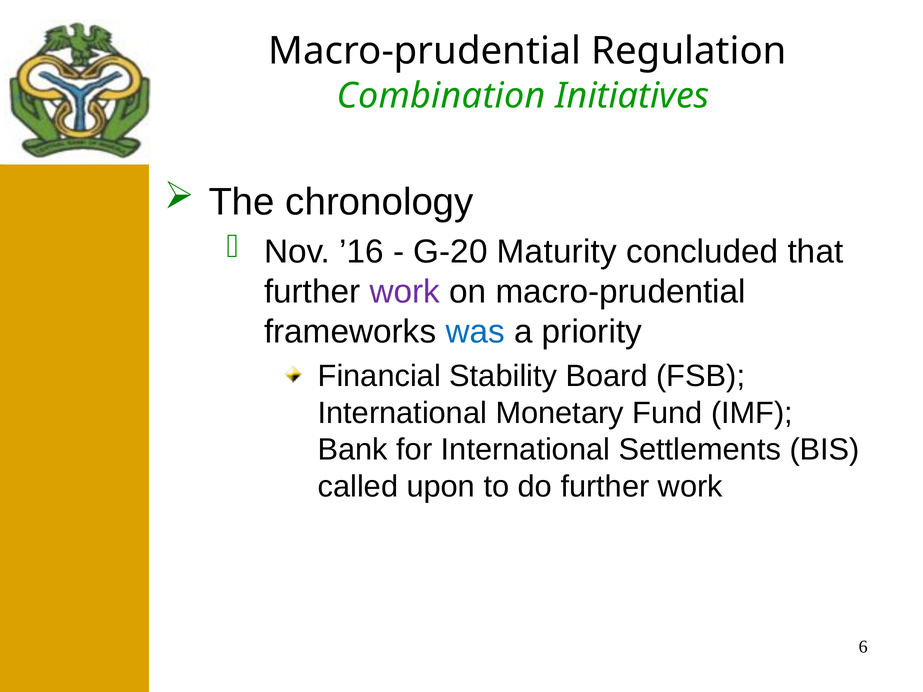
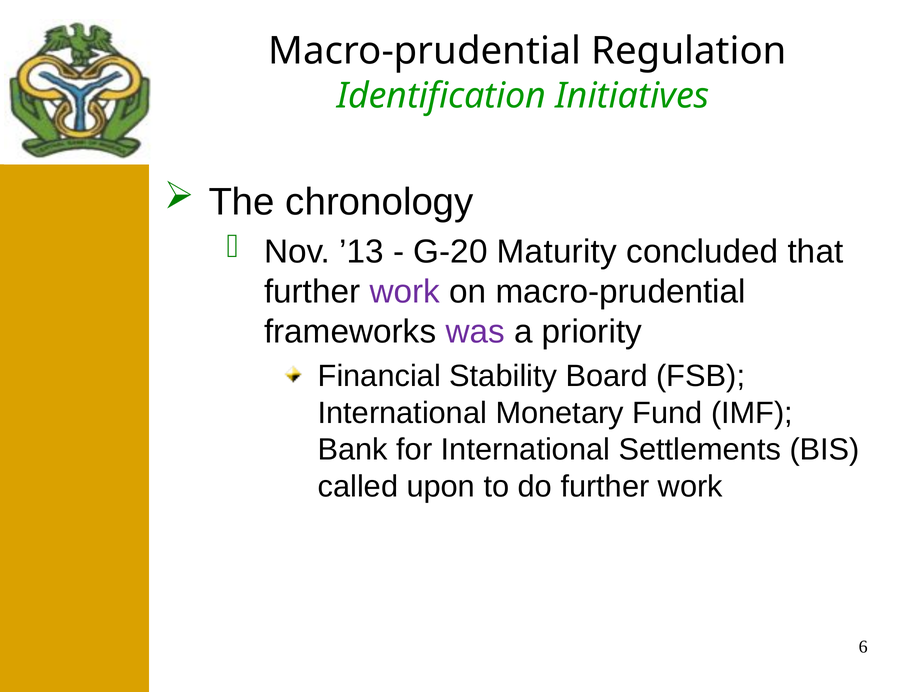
Combination: Combination -> Identification (441, 96)
’16: ’16 -> ’13 (362, 252)
was colour: blue -> purple (475, 332)
